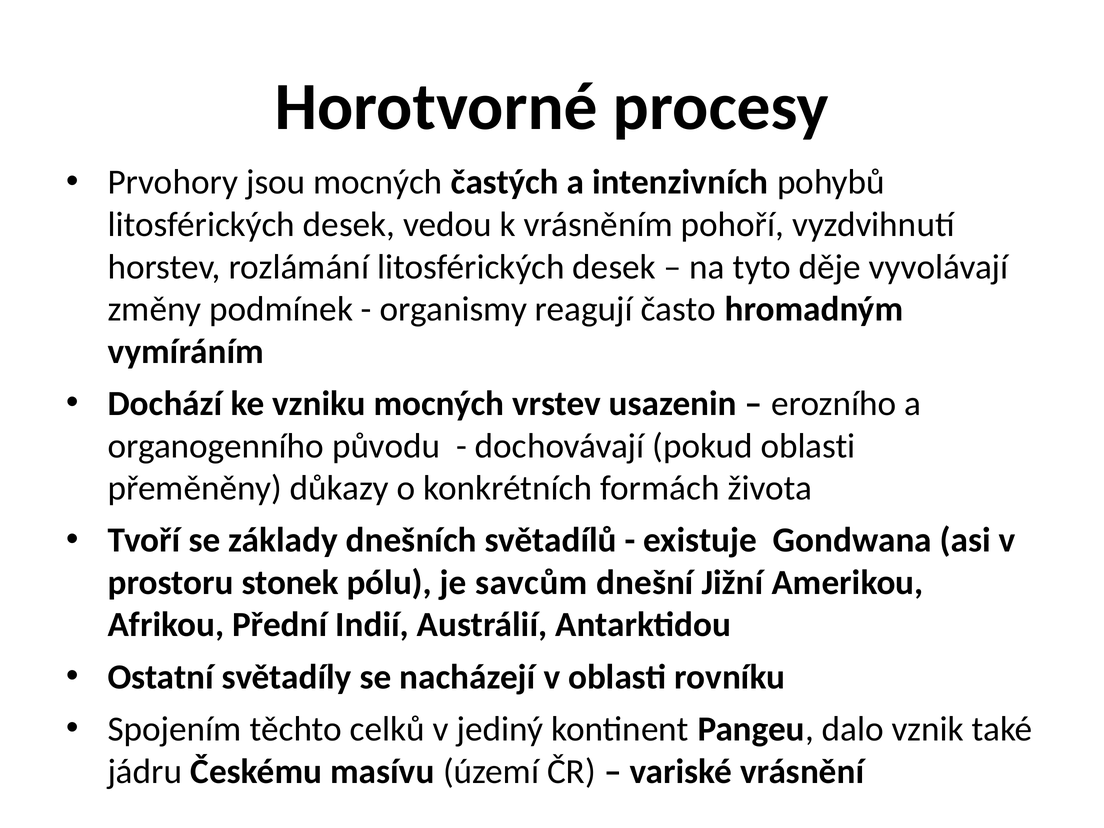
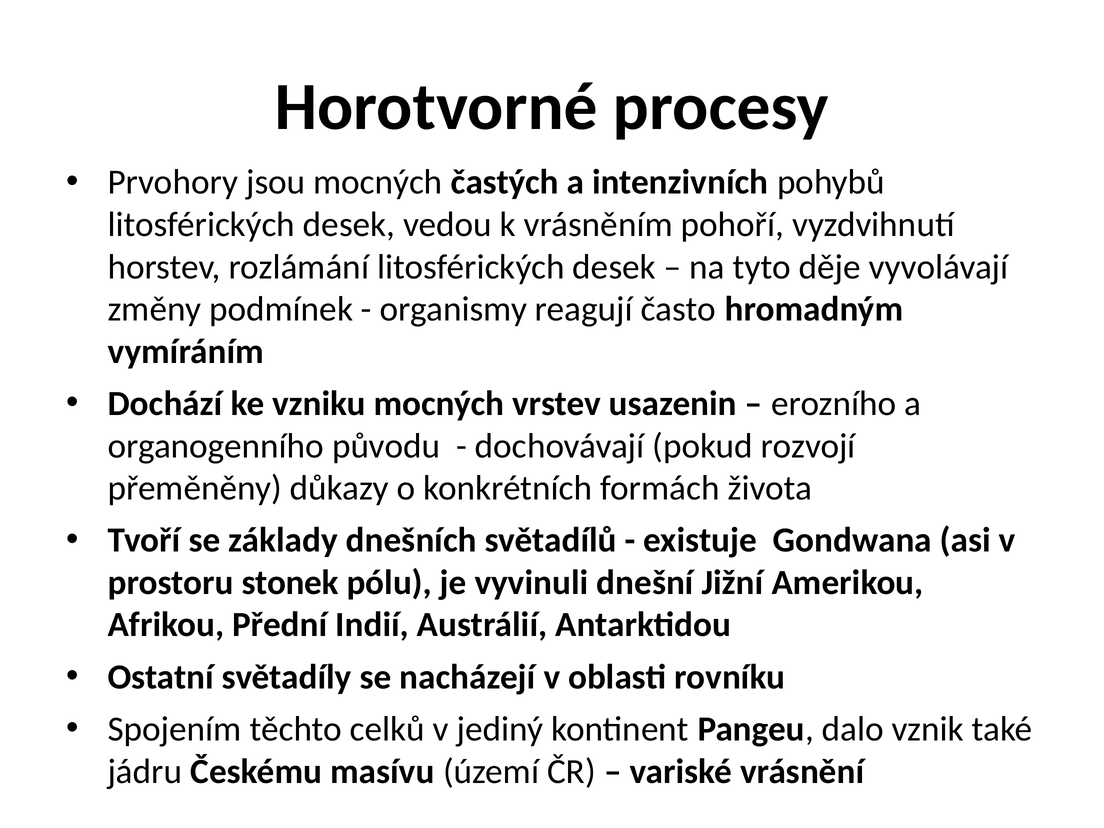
pokud oblasti: oblasti -> rozvojí (808, 446)
savcům: savcům -> vyvinuli (532, 583)
